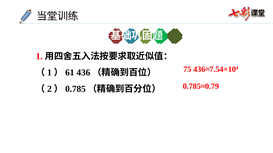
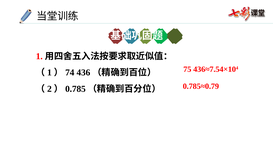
61: 61 -> 74 (70, 73)
